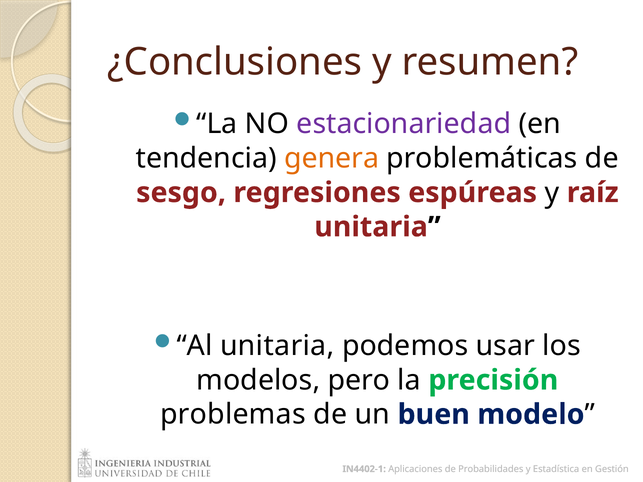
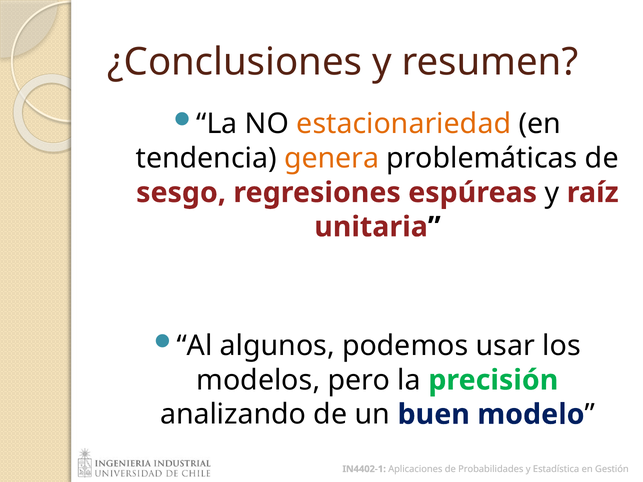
estacionariedad colour: purple -> orange (404, 124)
Al unitaria: unitaria -> algunos (277, 346)
problemas: problemas -> analizando (233, 415)
